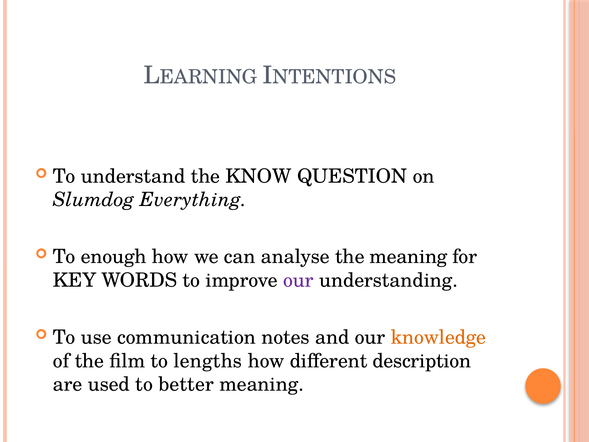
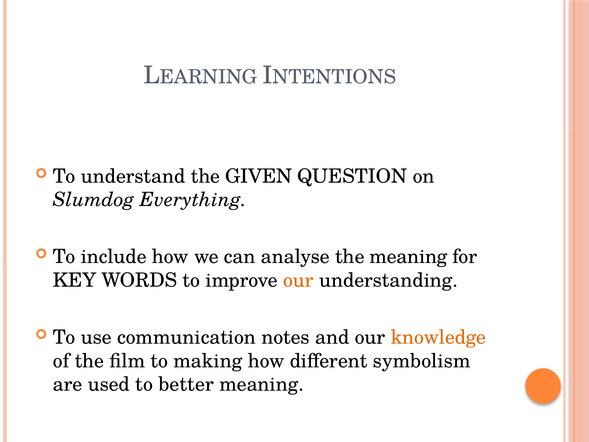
KNOW: KNOW -> GIVEN (259, 176)
enough: enough -> include (114, 257)
our colour: purple -> orange (298, 280)
lengths: lengths -> making (208, 361)
description: description -> symbolism (422, 361)
